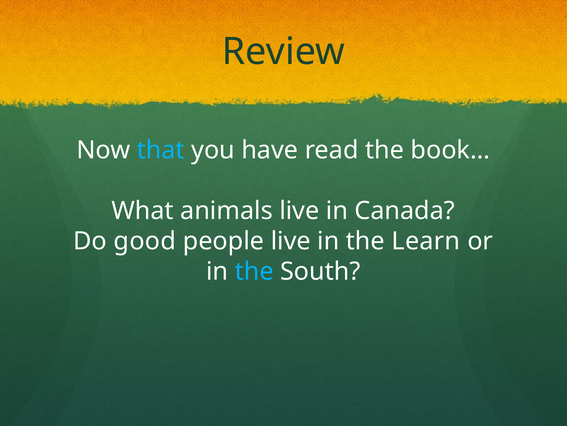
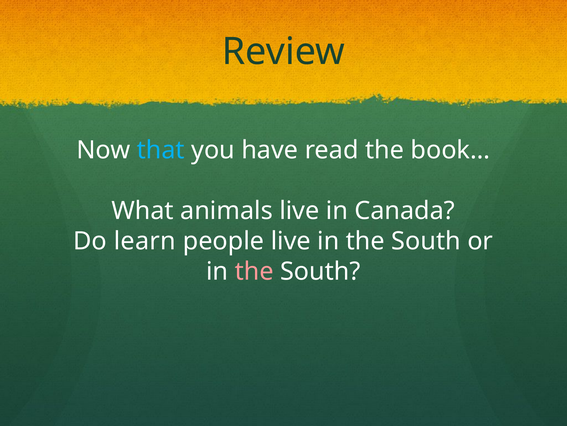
good: good -> learn (145, 241)
live in the Learn: Learn -> South (426, 241)
the colour: light blue -> pink (254, 271)
